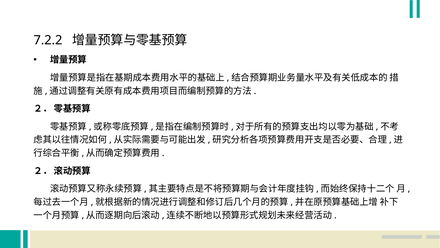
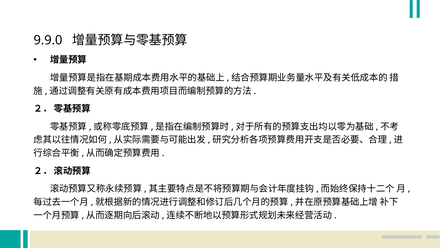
7.2.2: 7.2.2 -> 9.9.0 (48, 40)
